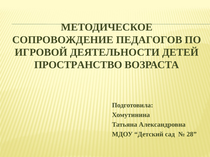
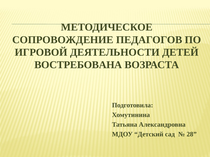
ПРОСТРАНСТВО: ПРОСТРАНСТВО -> ВОСТРЕБОВАНА (78, 65)
